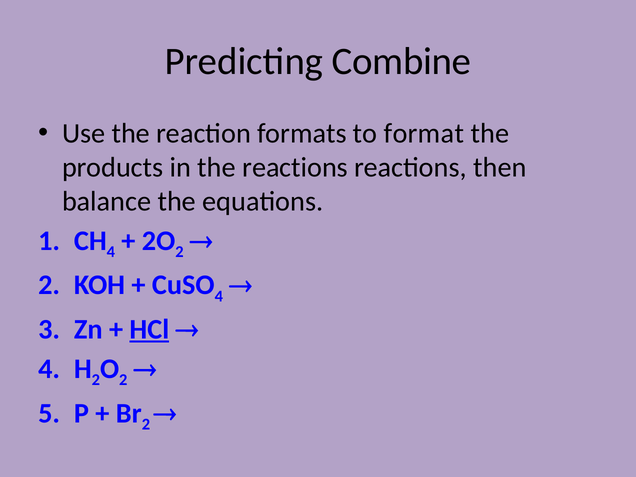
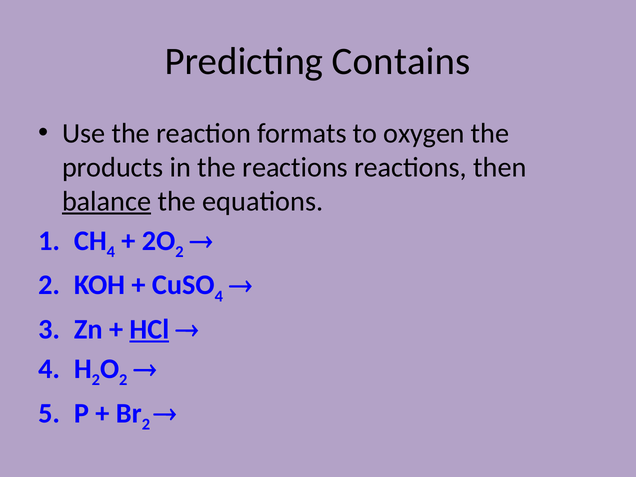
Combine: Combine -> Contains (401, 62)
format: format -> oxygen (424, 133)
balance underline: none -> present (107, 201)
